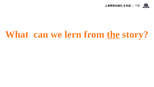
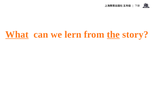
What underline: none -> present (17, 34)
